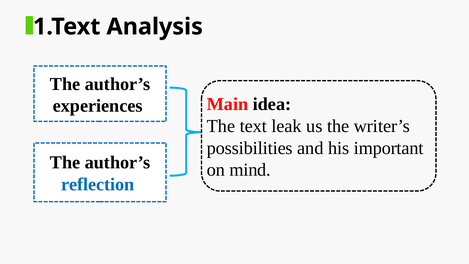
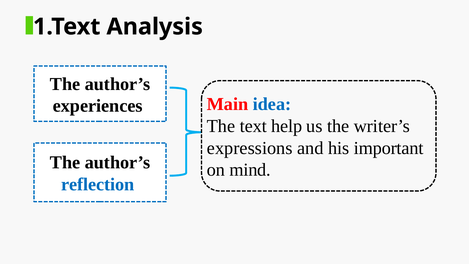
idea colour: black -> blue (272, 104)
leak: leak -> help (287, 126)
possibilities: possibilities -> expressions (250, 148)
